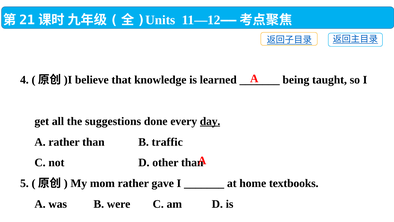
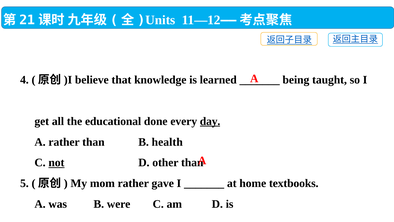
suggestions: suggestions -> educational (113, 121)
traffic: traffic -> health (167, 142)
not underline: none -> present (56, 162)
